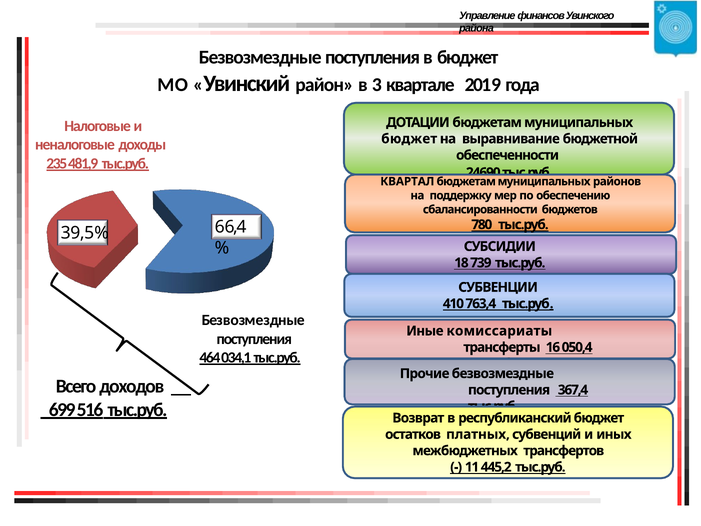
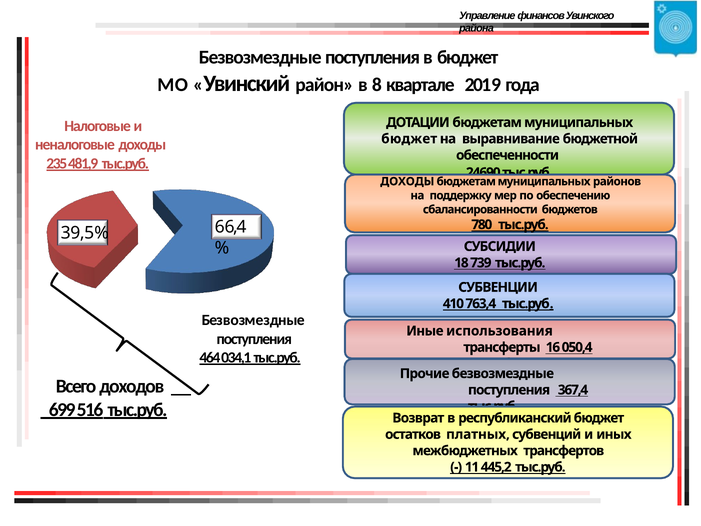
3: 3 -> 8 (377, 85)
КВАРТАЛ: КВАРТАЛ -> ДОХОДЫ (407, 181)
комиссариаты: комиссариаты -> использования (499, 331)
